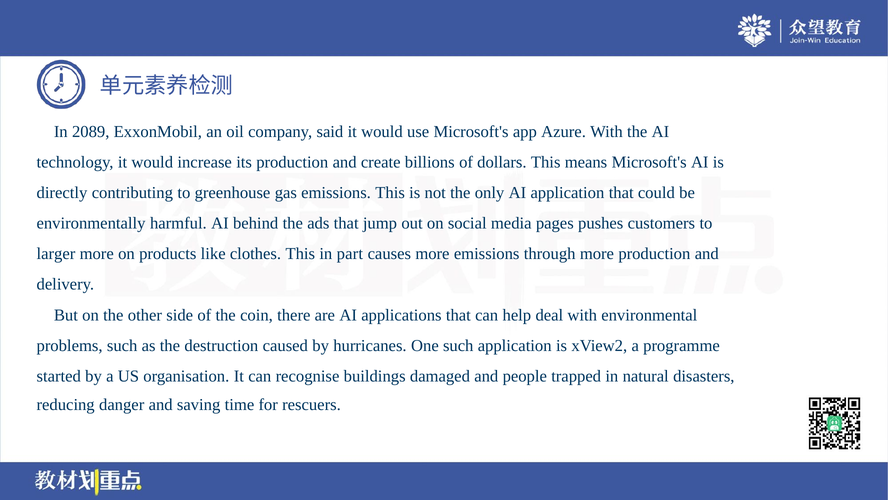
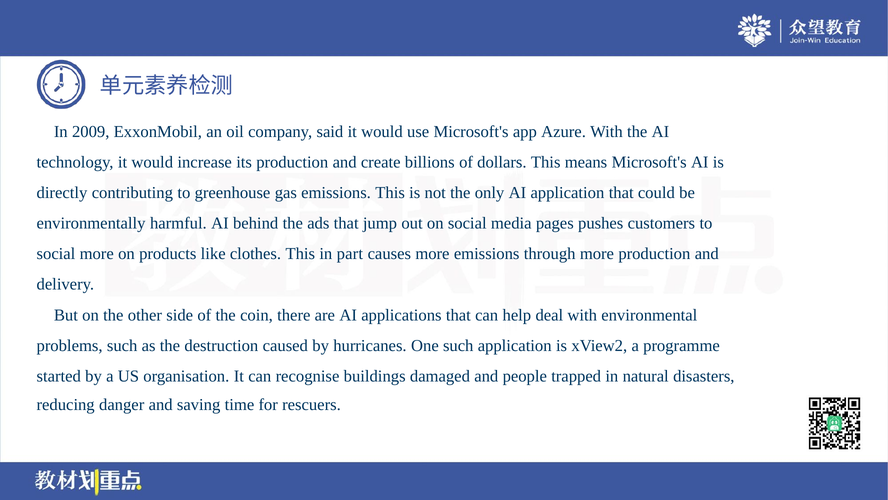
2089: 2089 -> 2009 (91, 132)
larger: larger -> social (56, 254)
